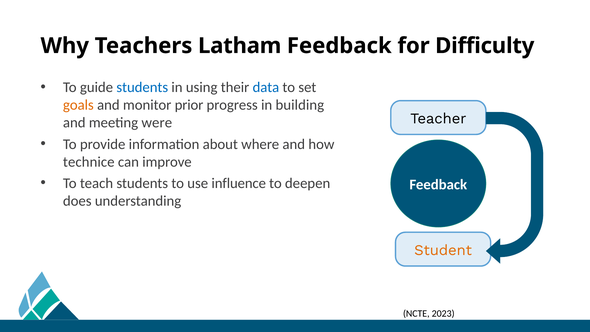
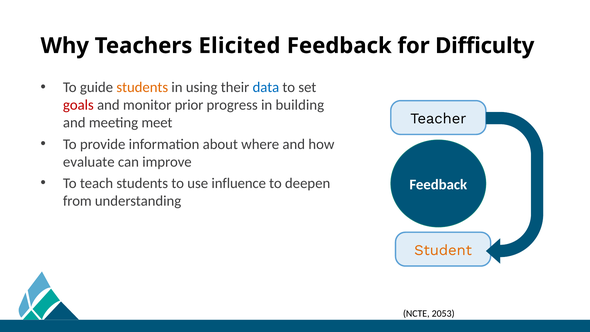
Latham: Latham -> Elicited (239, 46)
students colour: blue -> orange (142, 87)
goals colour: orange -> red (78, 105)
were: were -> meet (157, 123)
technice: technice -> evaluate (89, 162)
does: does -> from (77, 201)
2023: 2023 -> 2053 (443, 314)
